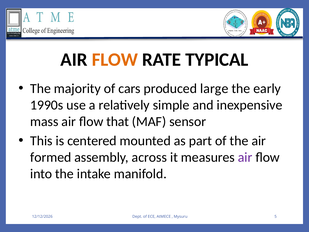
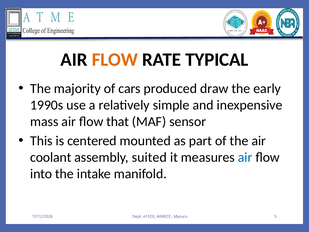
large: large -> draw (214, 89)
formed: formed -> coolant (51, 157)
across: across -> suited (149, 157)
air colour: purple -> blue (245, 157)
